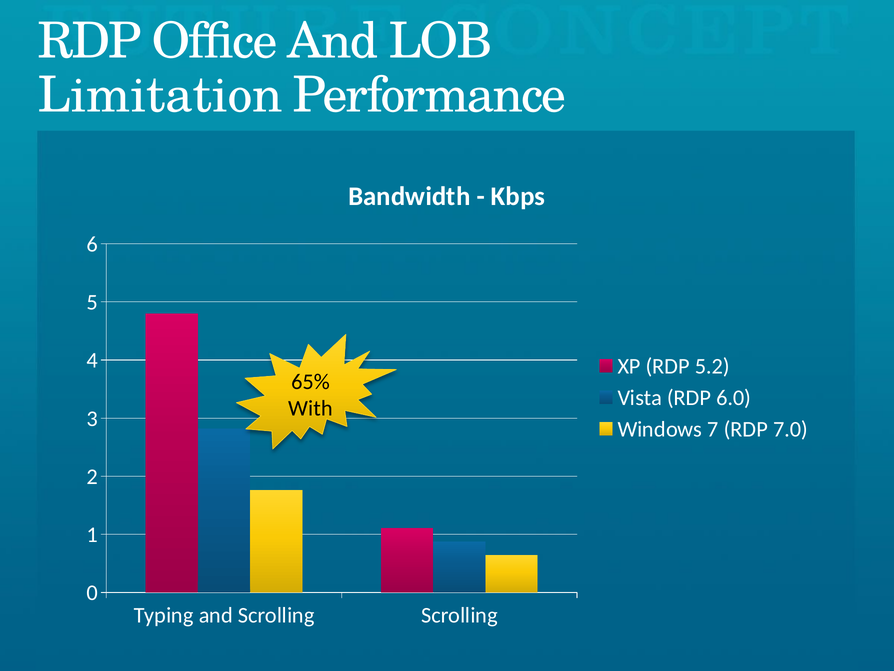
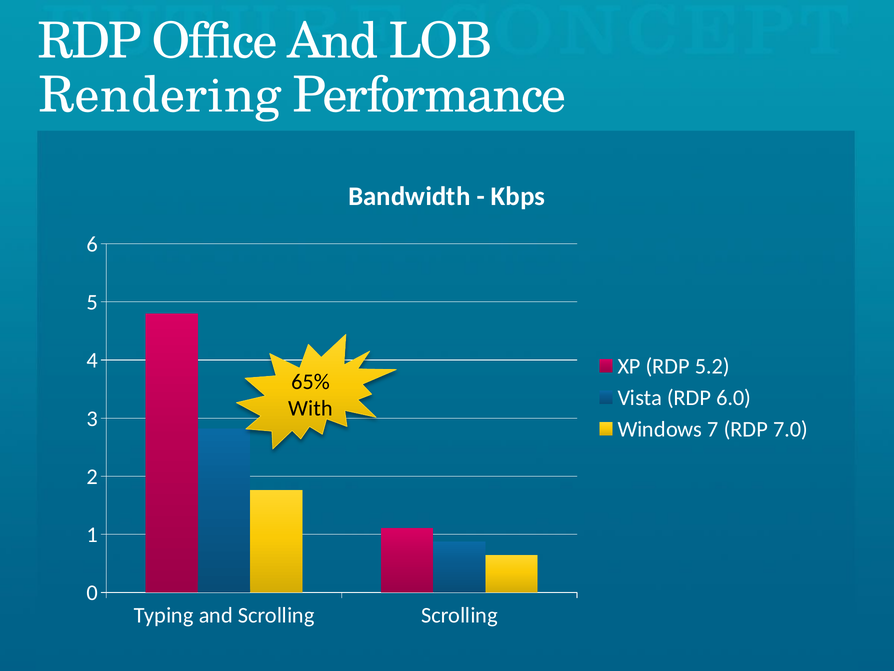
Limitation: Limitation -> Rendering (160, 95)
